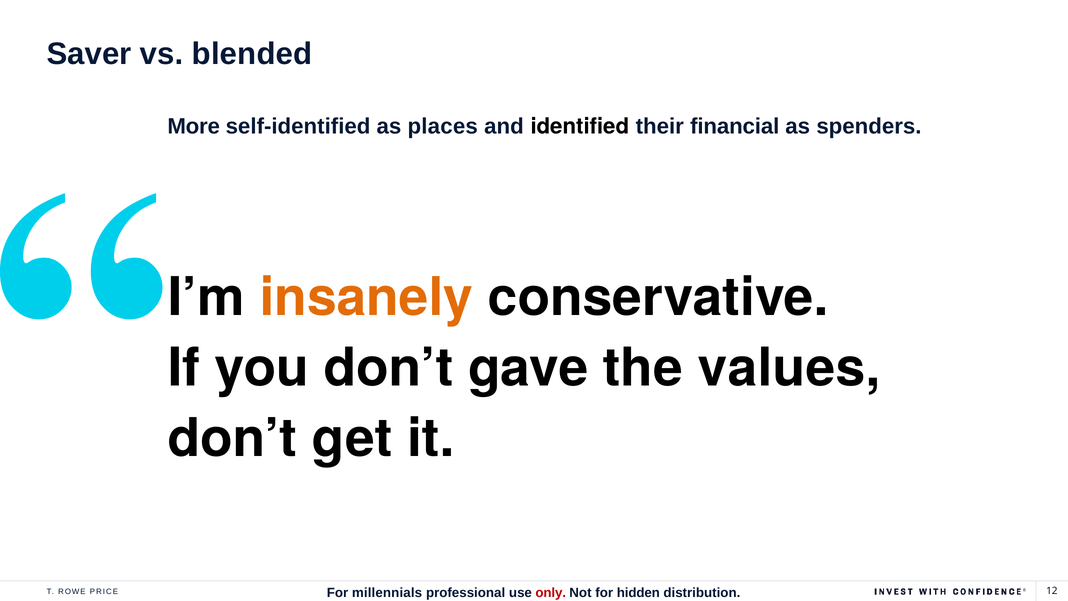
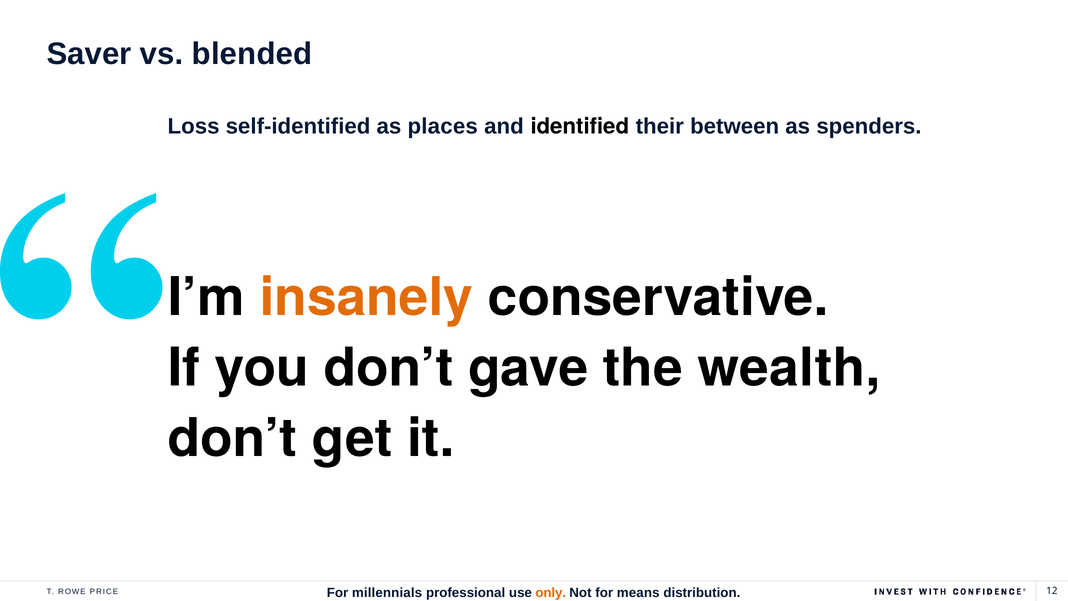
More: More -> Loss (194, 126)
financial: financial -> between (735, 126)
values: values -> wealth (789, 368)
only colour: red -> orange (551, 592)
hidden: hidden -> means (638, 592)
